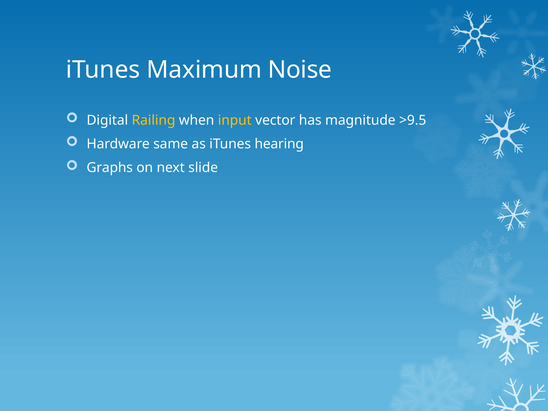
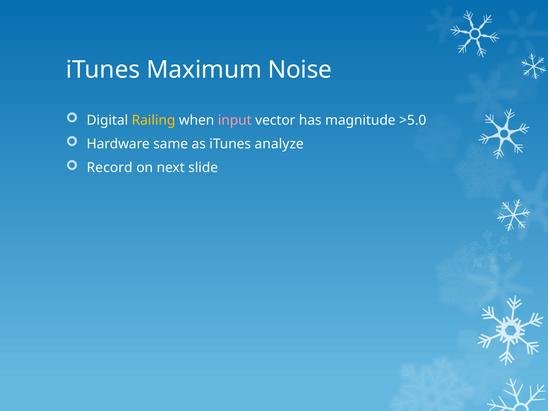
input colour: yellow -> pink (235, 120)
>9.5: >9.5 -> >5.0 (413, 120)
hearing: hearing -> analyze (279, 144)
Graphs: Graphs -> Record (110, 168)
